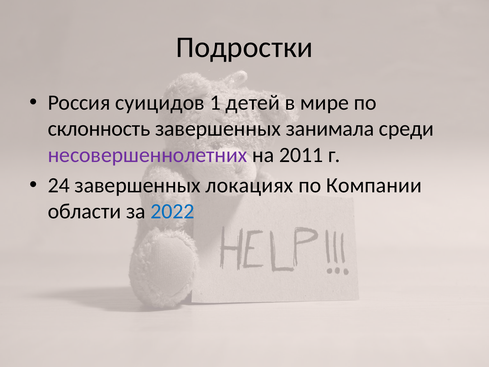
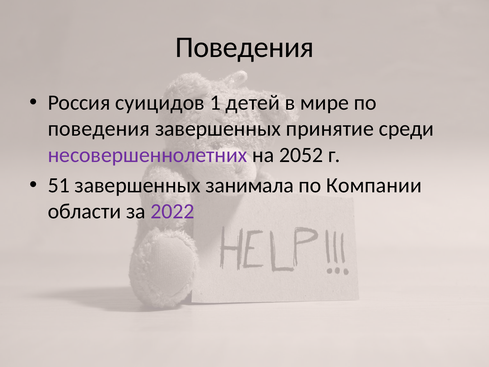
Подростки: Подростки -> Поведения (245, 47)
склонность: склонность -> поведения (99, 129)
занимала: занимала -> принятие (330, 129)
2011: 2011 -> 2052 (301, 155)
24: 24 -> 51 (59, 185)
локациях: локациях -> занимала (250, 185)
2022 colour: blue -> purple (173, 211)
